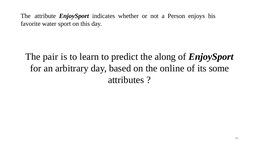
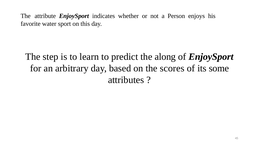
pair: pair -> step (51, 57)
online: online -> scores (172, 68)
